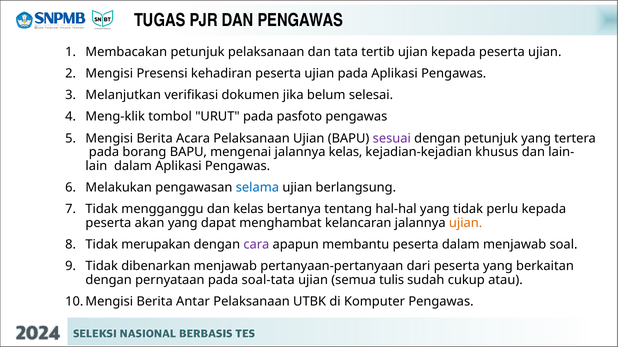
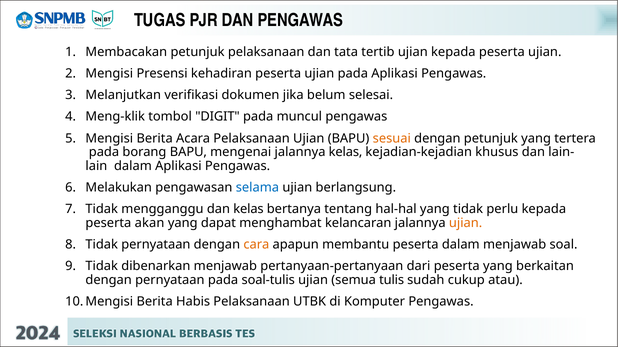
URUT: URUT -> DIGIT (218, 117)
pasfoto: pasfoto -> muncul (299, 117)
sesuai colour: purple -> orange (392, 139)
Tidak merupakan: merupakan -> pernyataan (156, 245)
cara colour: purple -> orange (256, 245)
soal-tata: soal-tata -> soal-tulis (268, 281)
Antar: Antar -> Habis (193, 302)
